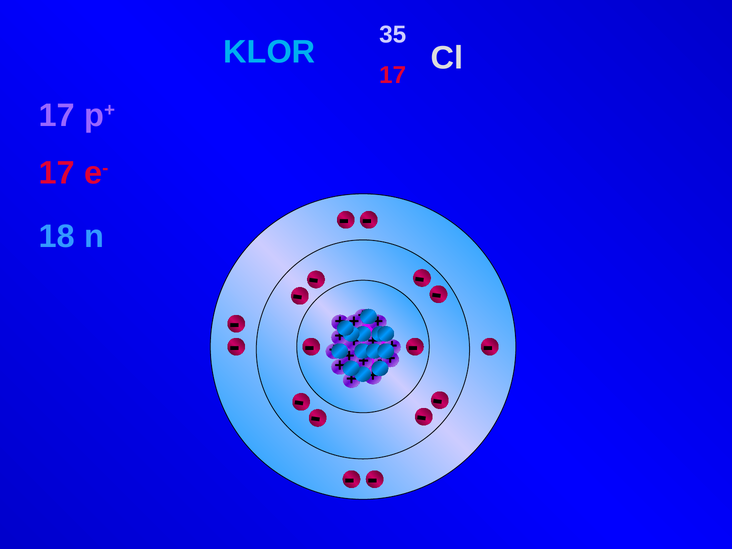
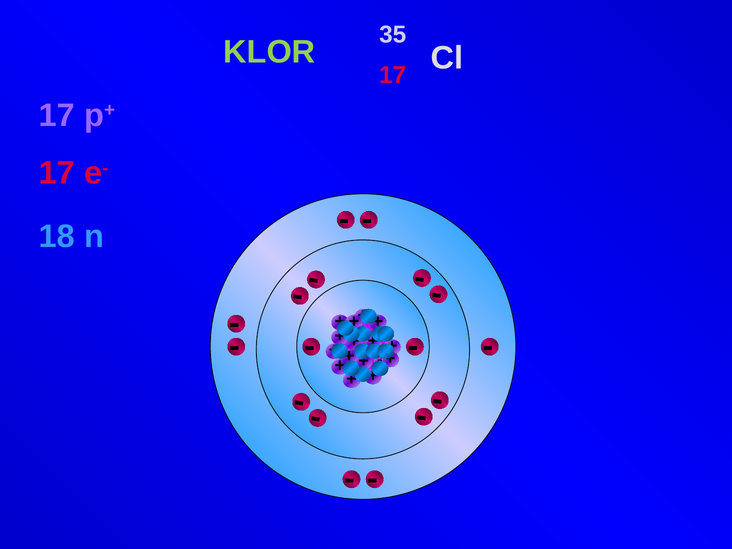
KLOR colour: light blue -> light green (269, 52)
